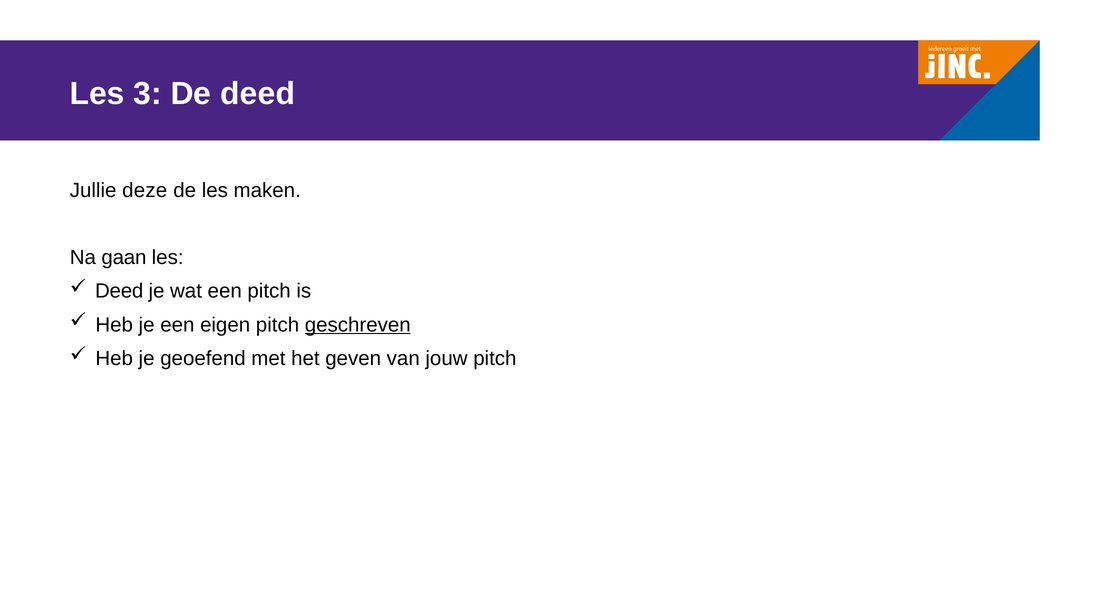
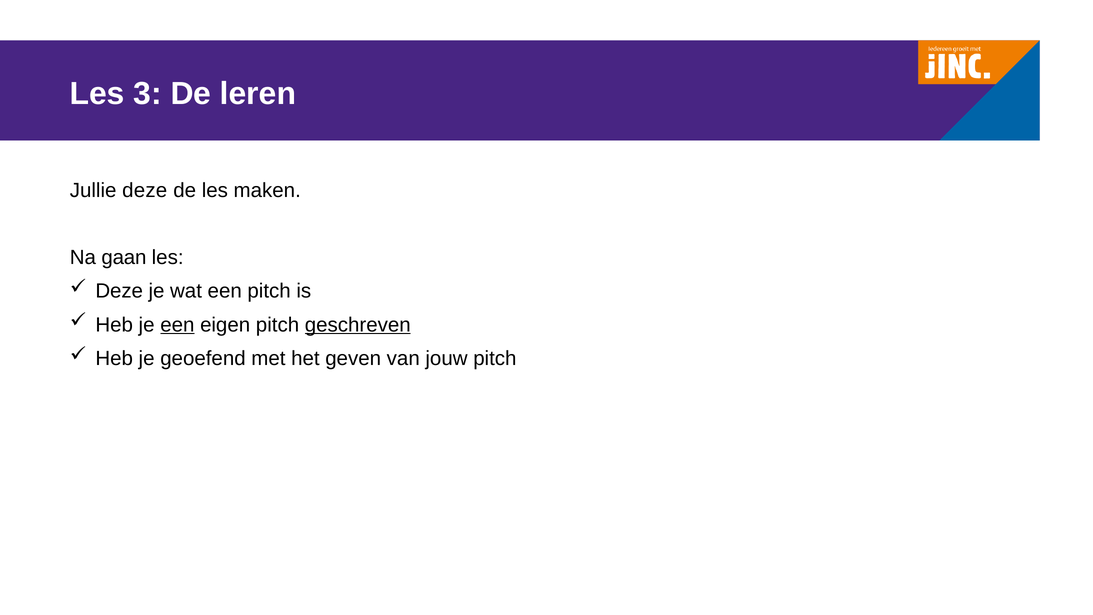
De deed: deed -> leren (258, 94)
Deed: Deed -> Deze (119, 291)
een underline: none -> present (177, 325)
